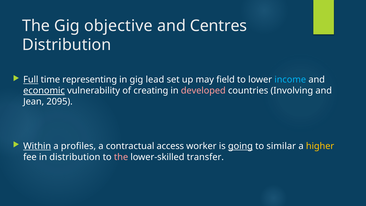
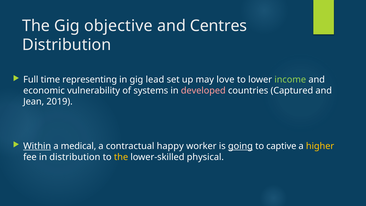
Full underline: present -> none (31, 80)
field: field -> love (225, 80)
income colour: light blue -> light green (290, 80)
economic underline: present -> none (44, 91)
creating: creating -> systems (151, 91)
Involving: Involving -> Captured (292, 91)
2095: 2095 -> 2019 (60, 102)
profiles: profiles -> medical (78, 146)
access: access -> happy (170, 146)
similar: similar -> captive (281, 146)
the colour: pink -> yellow (121, 157)
transfer: transfer -> physical (205, 157)
